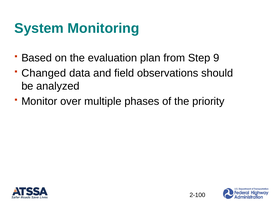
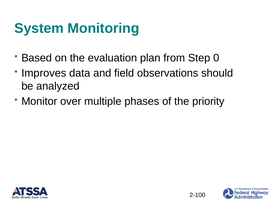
9: 9 -> 0 (216, 58)
Changed: Changed -> Improves (44, 73)
